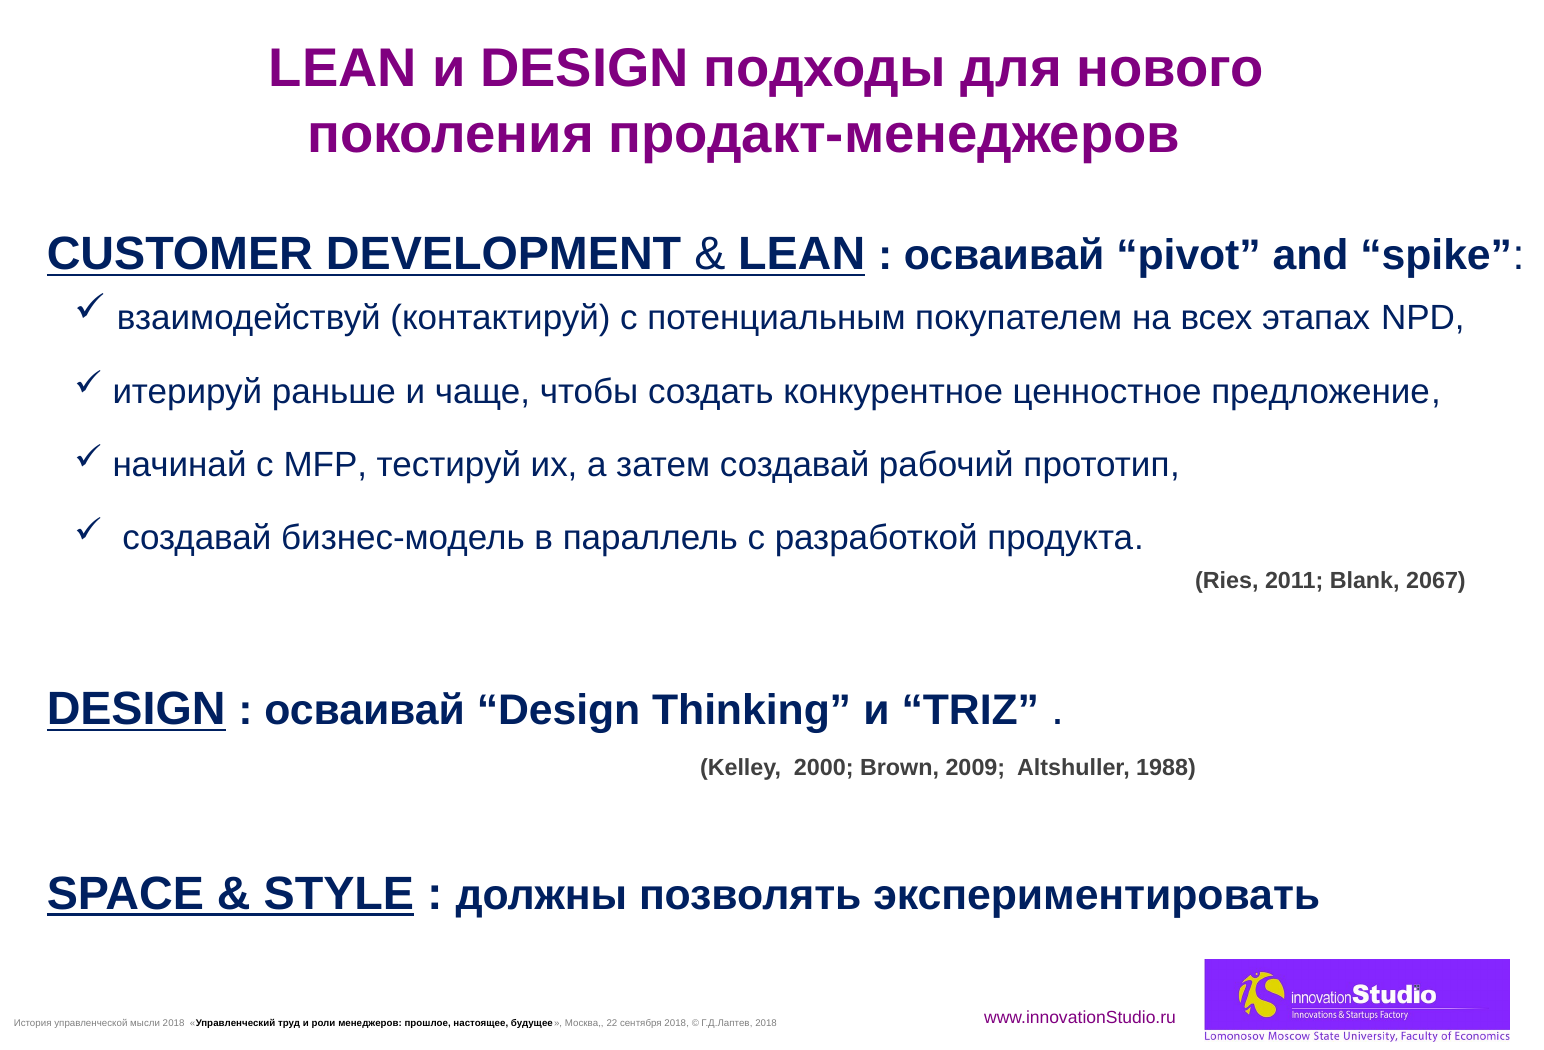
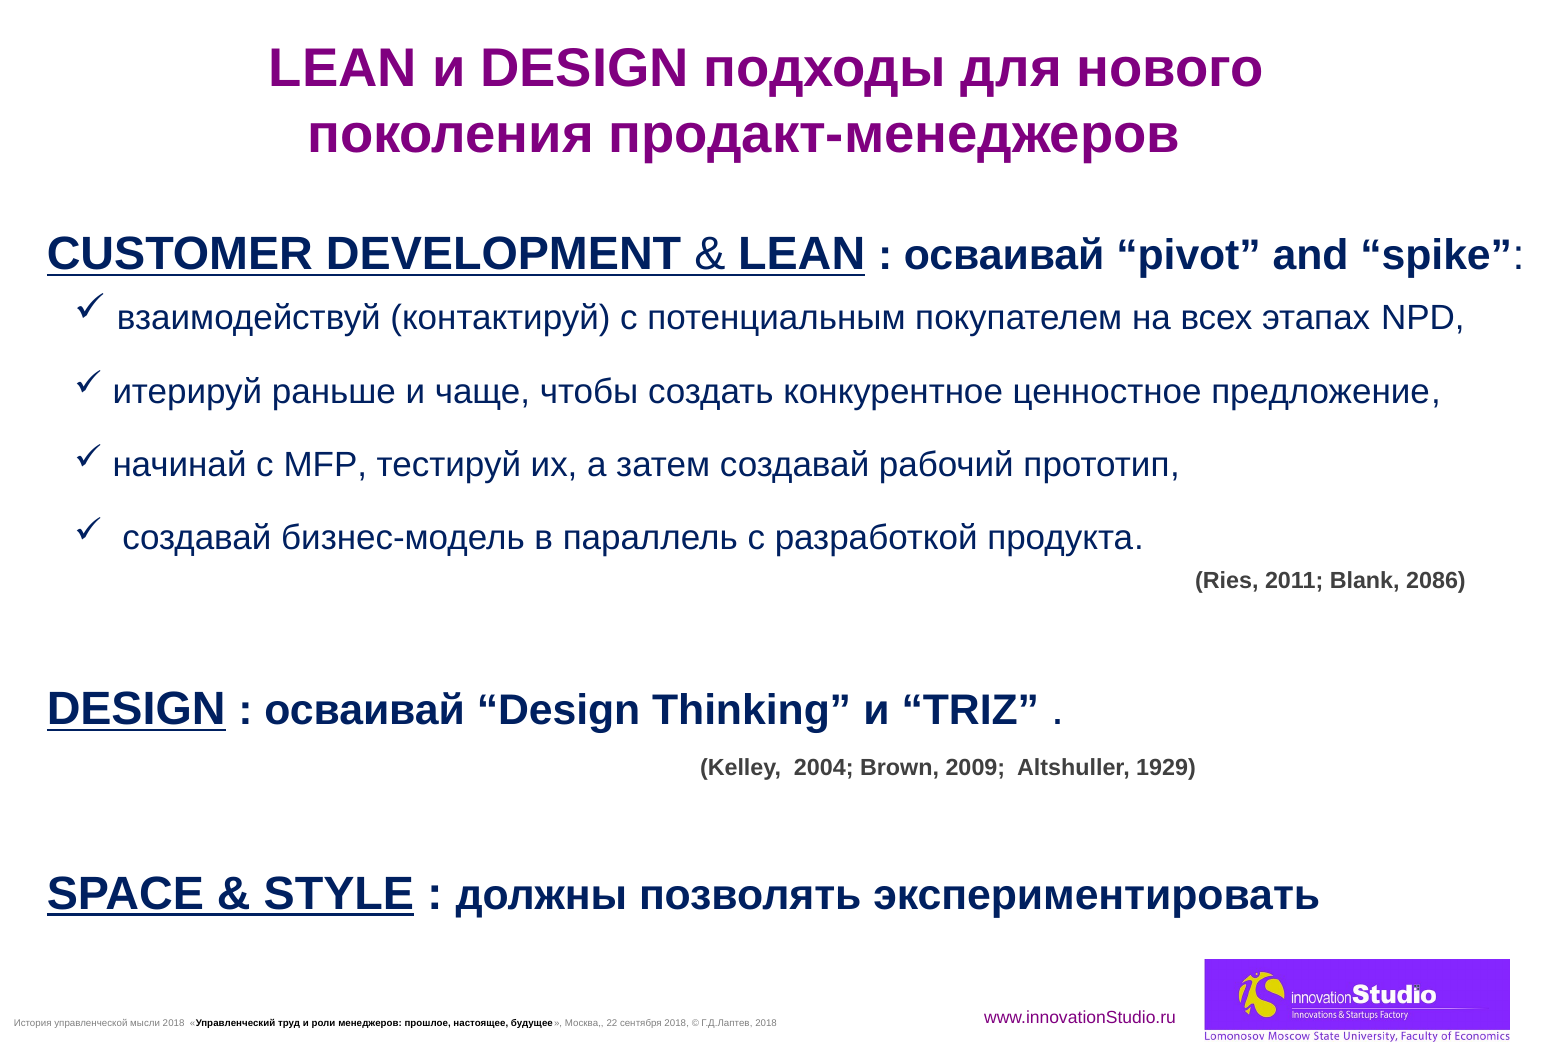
2067: 2067 -> 2086 (1436, 581)
2000: 2000 -> 2004 (824, 768)
1988: 1988 -> 1929 (1166, 768)
